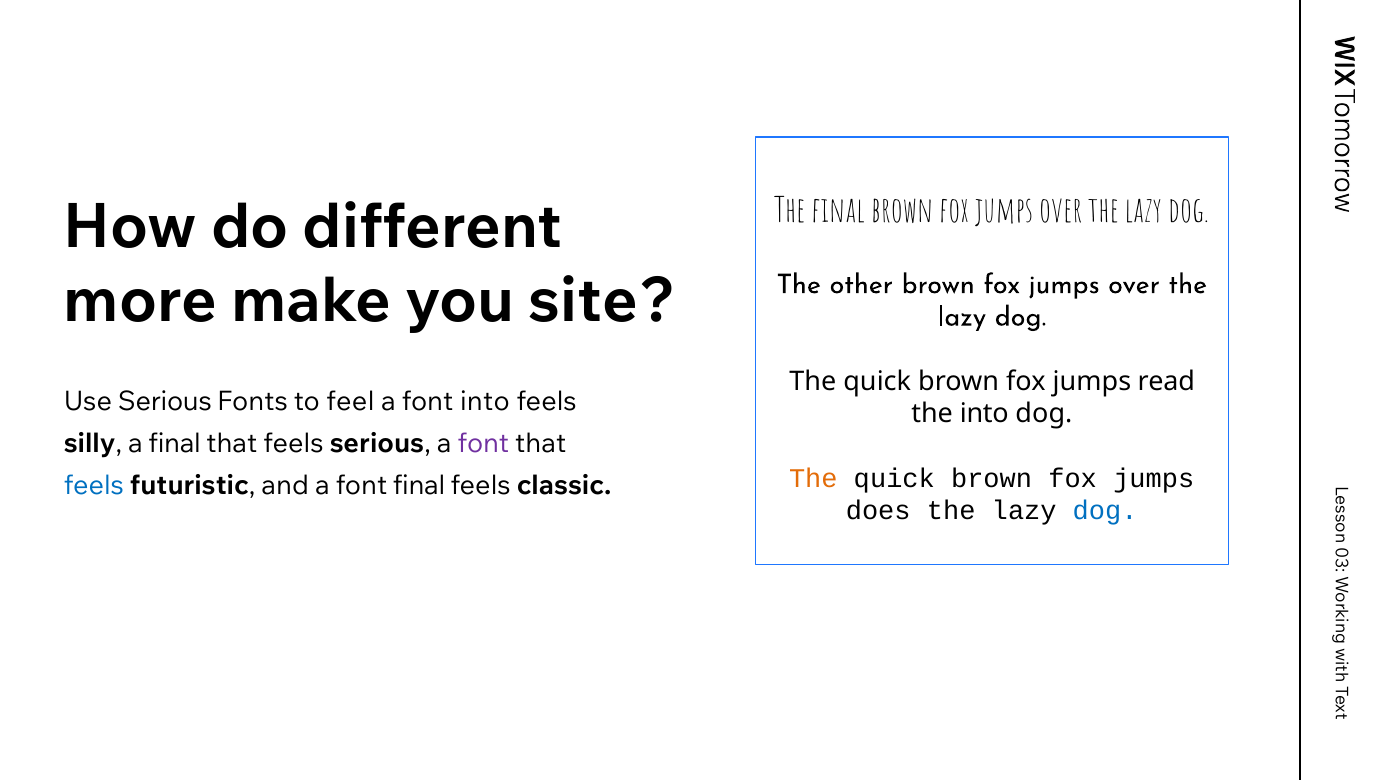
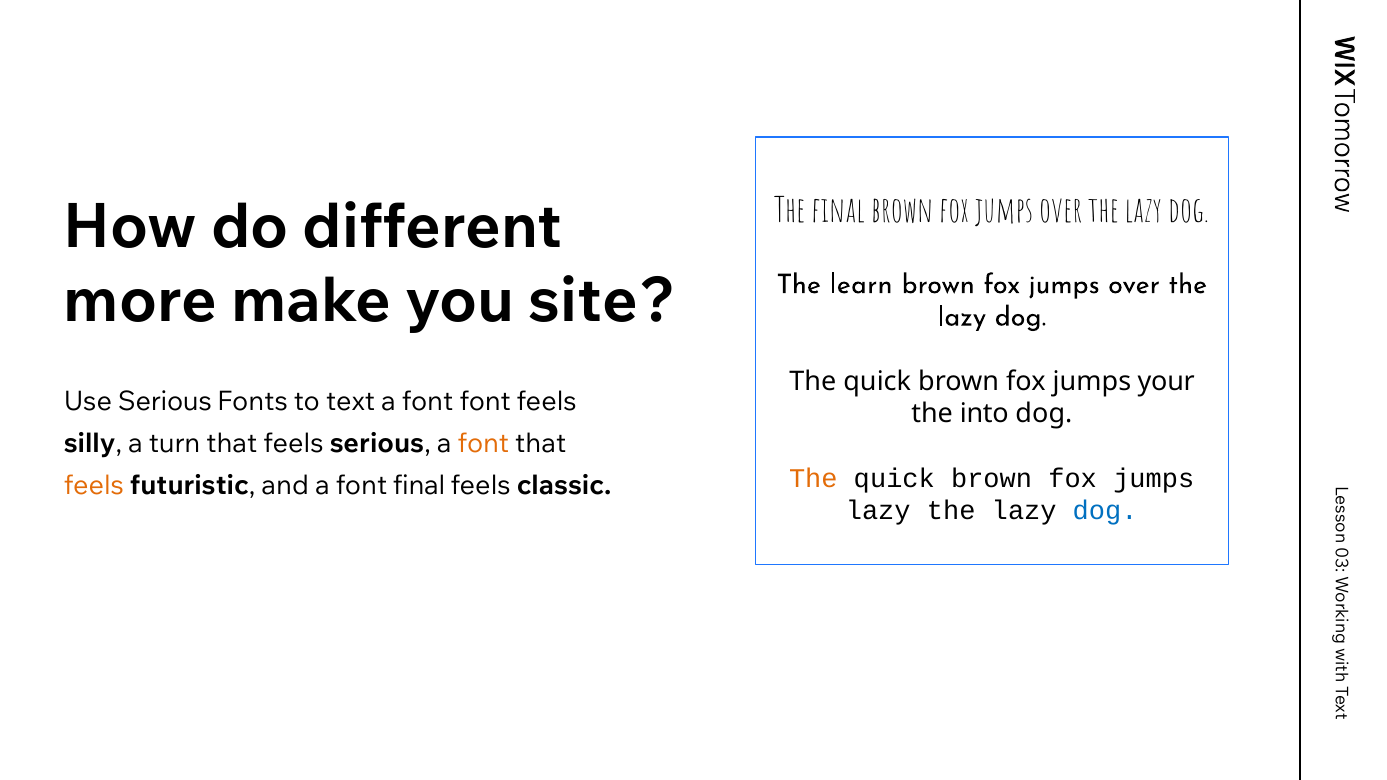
other: other -> learn (861, 284)
read: read -> your (1166, 381)
feel: feel -> text (351, 401)
font into: into -> font (485, 401)
a final: final -> turn (175, 443)
font colour: purple -> orange (483, 443)
feels colour: blue -> orange (94, 485)
does: does -> lazy (878, 511)
